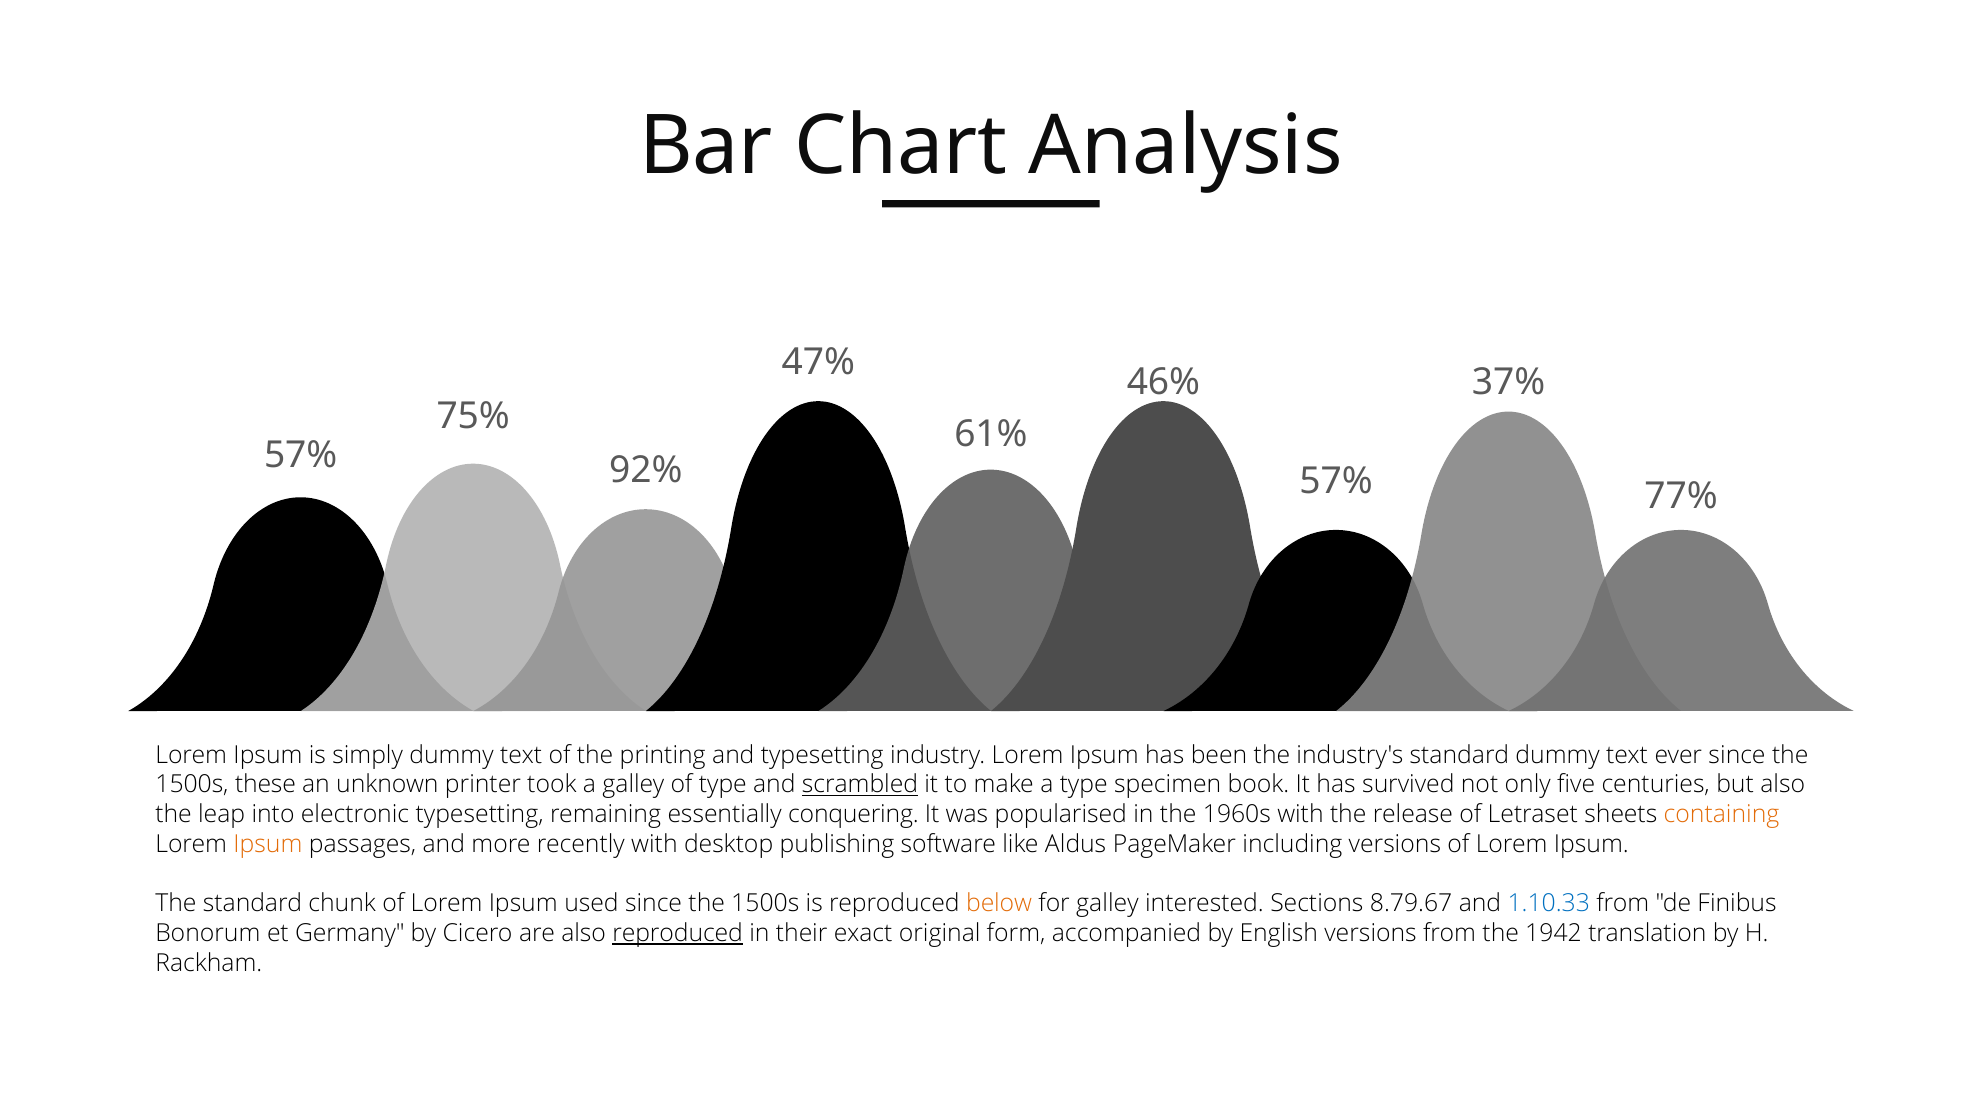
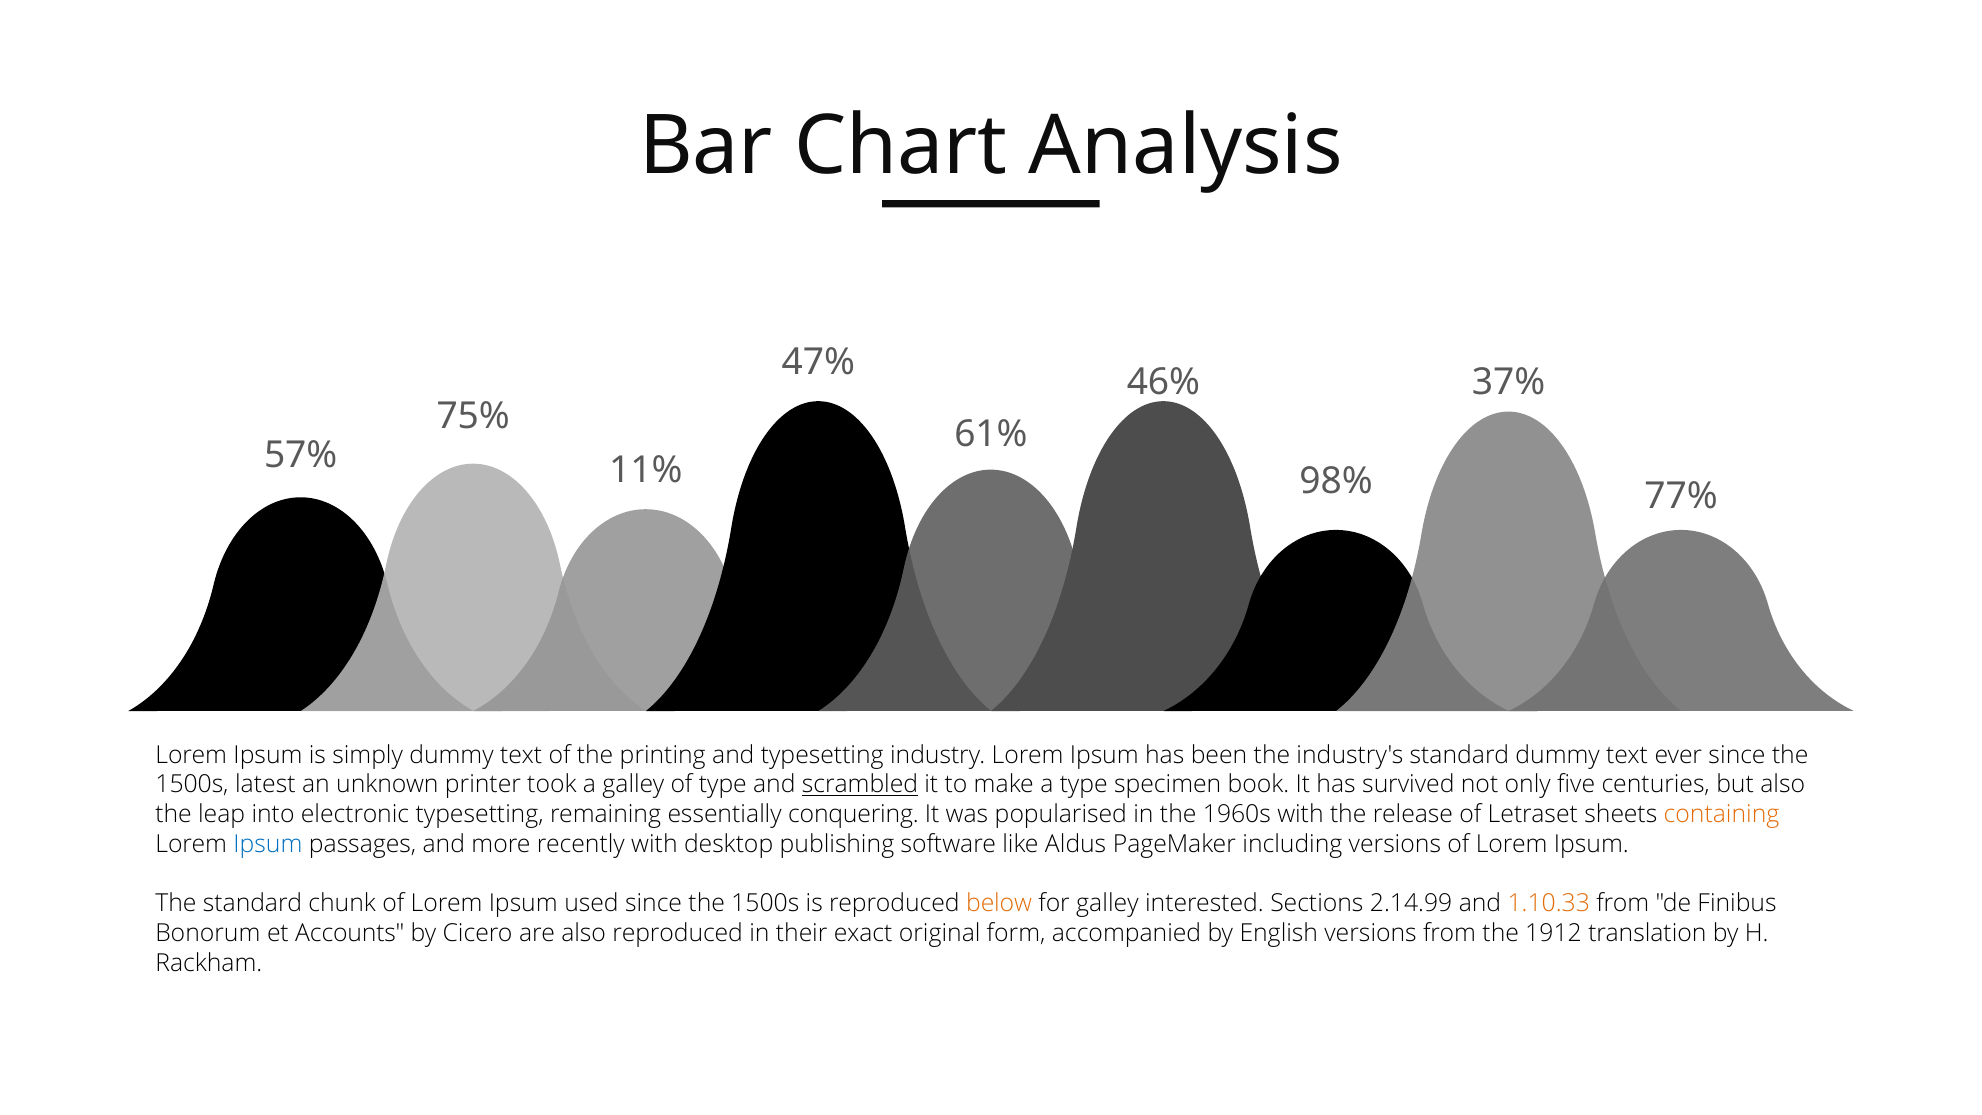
92%: 92% -> 11% (646, 471)
57%: 57% -> 98% (1336, 482)
these: these -> latest (265, 785)
Ipsum colour: orange -> blue (268, 844)
8.79.67: 8.79.67 -> 2.14.99 (1411, 904)
1.10.33 colour: blue -> orange (1549, 904)
Germany: Germany -> Accounts (350, 934)
reproduced underline: present -> none (678, 934)
1942: 1942 -> 1912 (1553, 934)
